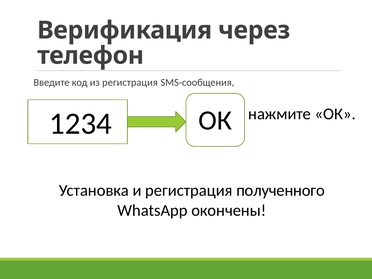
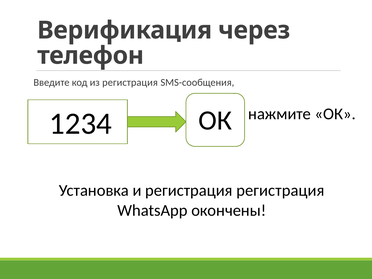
регистрация полученного: полученного -> регистрация (280, 190)
